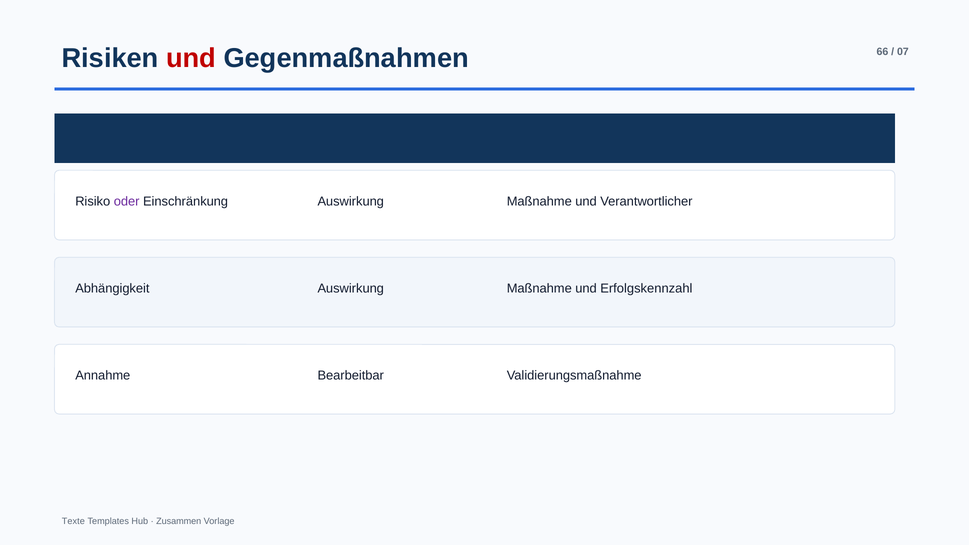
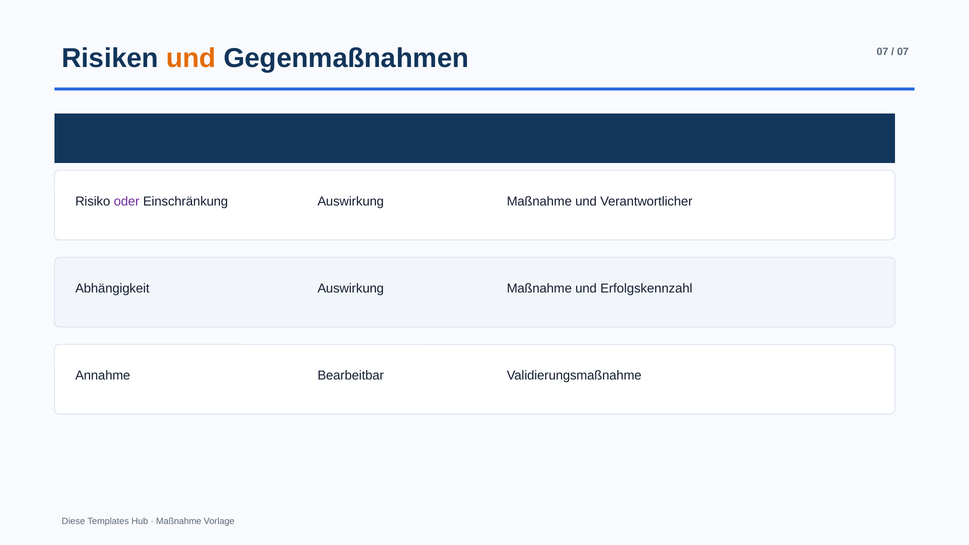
und colour: red -> orange (191, 58)
Gegenmaßnahmen 66: 66 -> 07 (882, 52)
Texte: Texte -> Diese (73, 521)
Zusammen: Zusammen -> Maßnahme (179, 521)
